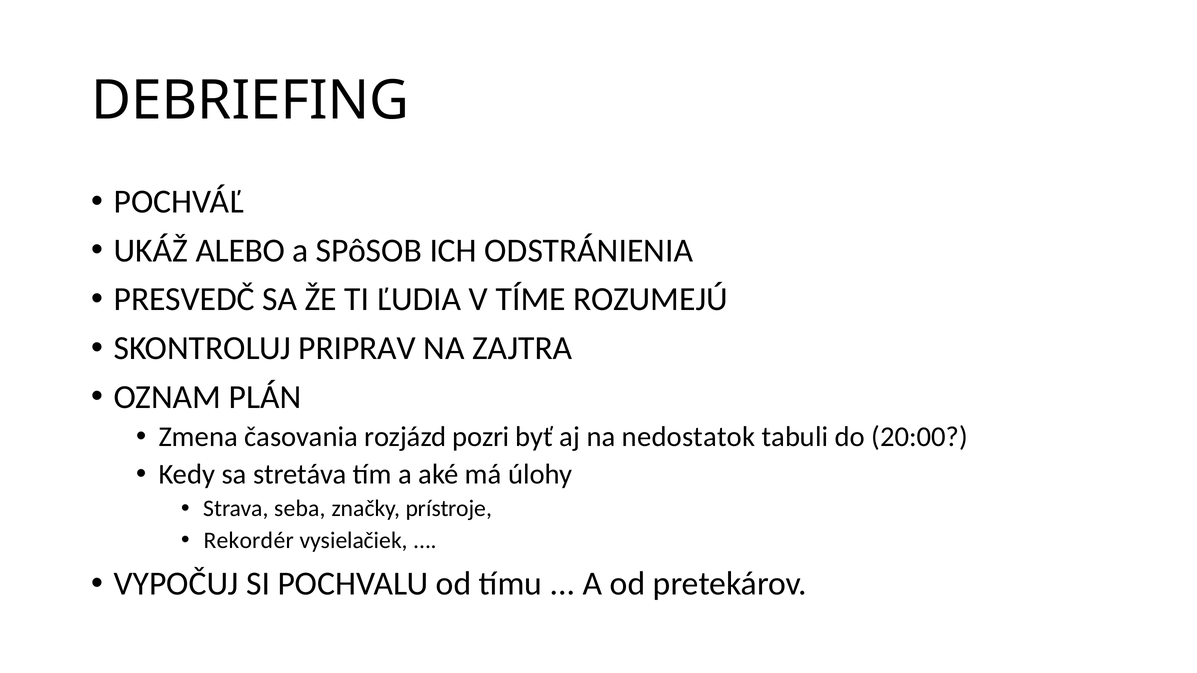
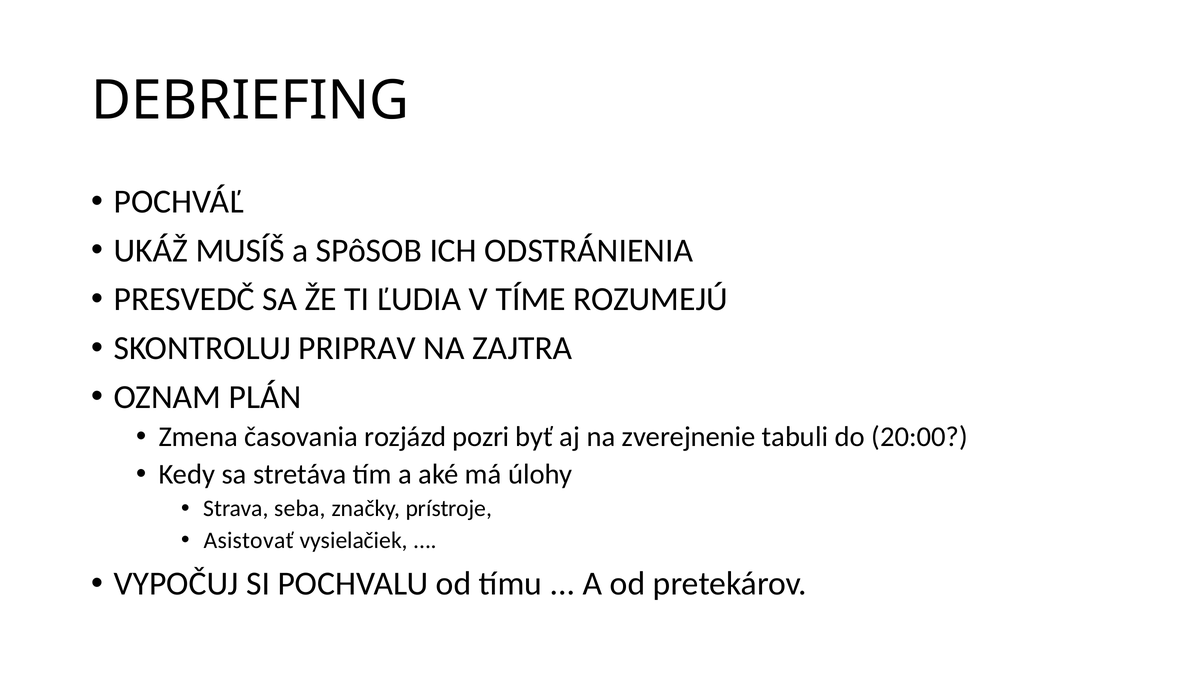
ALEBO: ALEBO -> MUSÍŠ (240, 251)
nedostatok: nedostatok -> zverejnenie (689, 437)
Rekordér: Rekordér -> Asistovať (249, 541)
